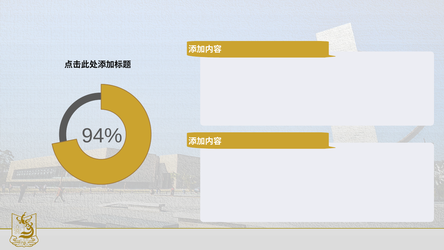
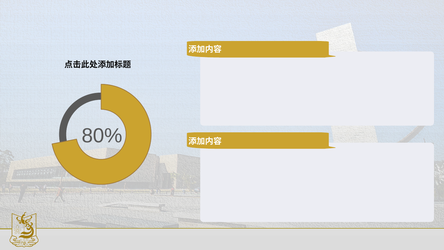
94%: 94% -> 80% (102, 135)
